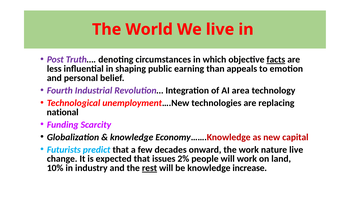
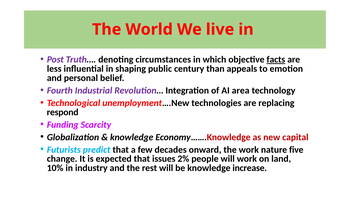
earning: earning -> century (189, 69)
national: national -> respond (63, 112)
nature live: live -> five (296, 150)
rest underline: present -> none (149, 168)
